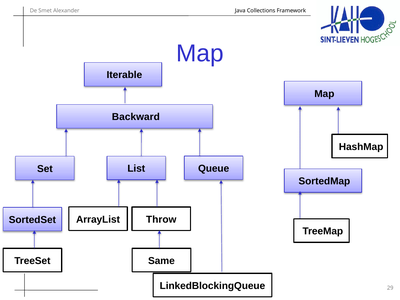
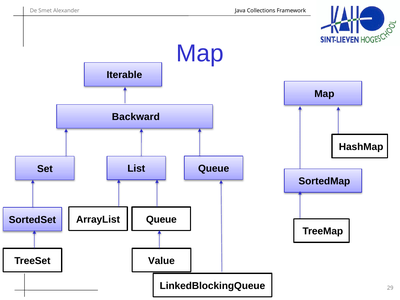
SortedSet Throw: Throw -> Queue (161, 219)
Same: Same -> Value (161, 261)
